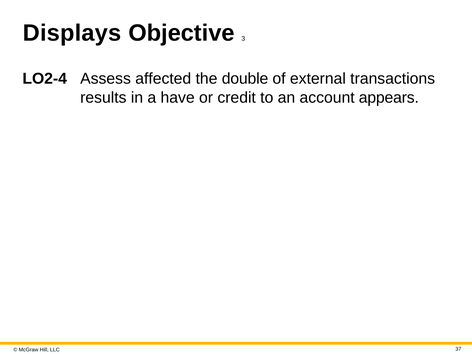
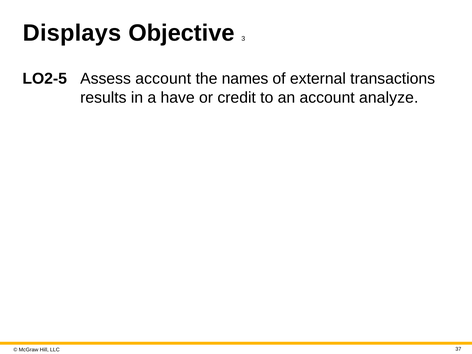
LO2-4: LO2-4 -> LO2-5 (45, 79)
Assess affected: affected -> account (163, 79)
double: double -> names (245, 79)
appears: appears -> analyze (389, 98)
